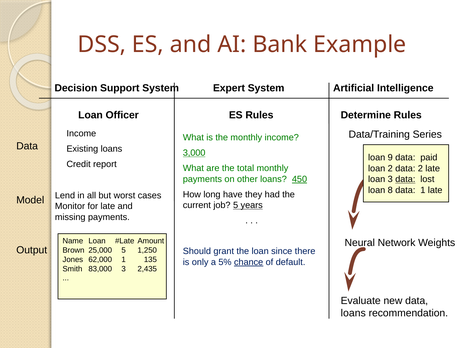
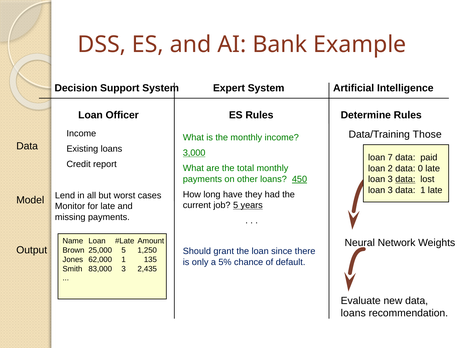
Series: Series -> Those (427, 134)
9: 9 -> 7 (390, 158)
data 2: 2 -> 0 (420, 168)
8: 8 -> 3 (390, 190)
chance underline: present -> none (249, 262)
